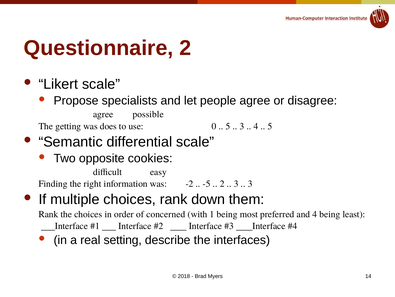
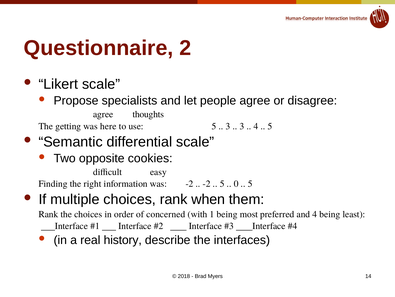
possible: possible -> thoughts (148, 114)
does: does -> here (108, 126)
use 0: 0 -> 5 (214, 126)
5: 5 -> 3 (228, 126)
-5: -5 -> -2 (207, 183)
2: 2 -> 5 (222, 183)
3: 3 -> 0 (236, 183)
3: 3 -> 5 (250, 183)
down: down -> when (208, 199)
setting: setting -> history (123, 240)
